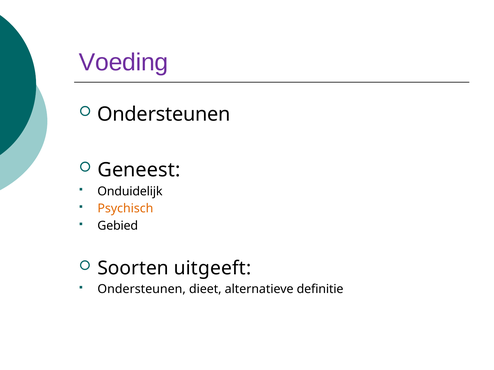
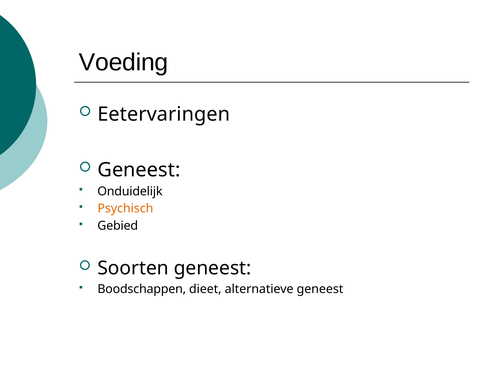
Voeding colour: purple -> black (124, 62)
Ondersteunen: Ondersteunen -> Eetervaringen (164, 115)
Soorten uitgeeft: uitgeeft -> geneest (213, 269)
Ondersteunen: Ondersteunen -> Boodschappen (142, 290)
alternatieve definitie: definitie -> geneest (320, 290)
